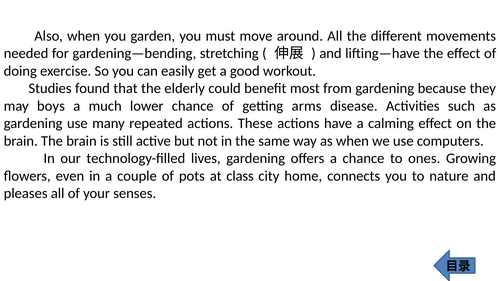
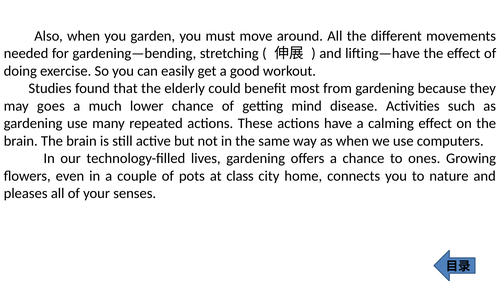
boys: boys -> goes (51, 106)
arms: arms -> mind (307, 106)
